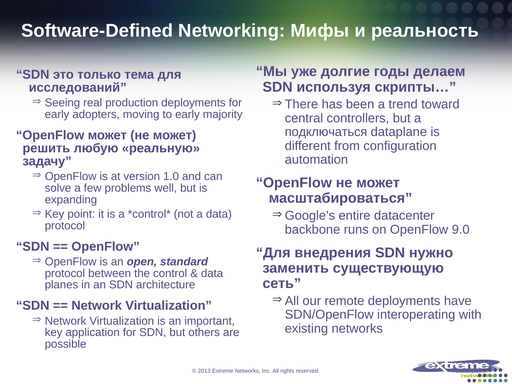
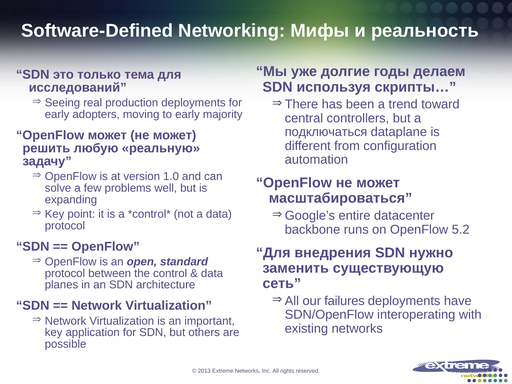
9.0: 9.0 -> 5.2 (461, 230)
remote: remote -> failures (345, 301)
